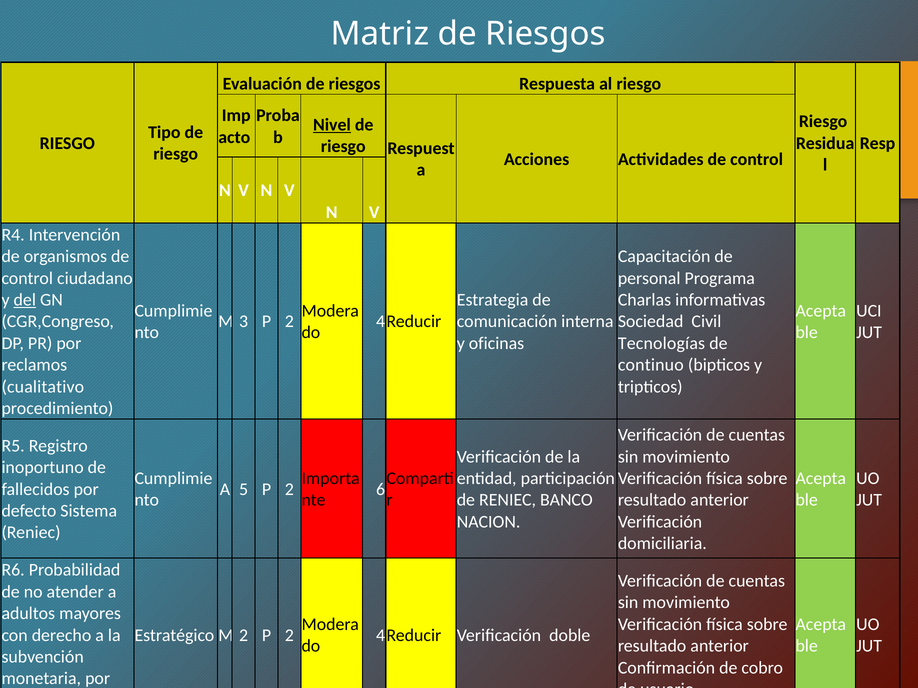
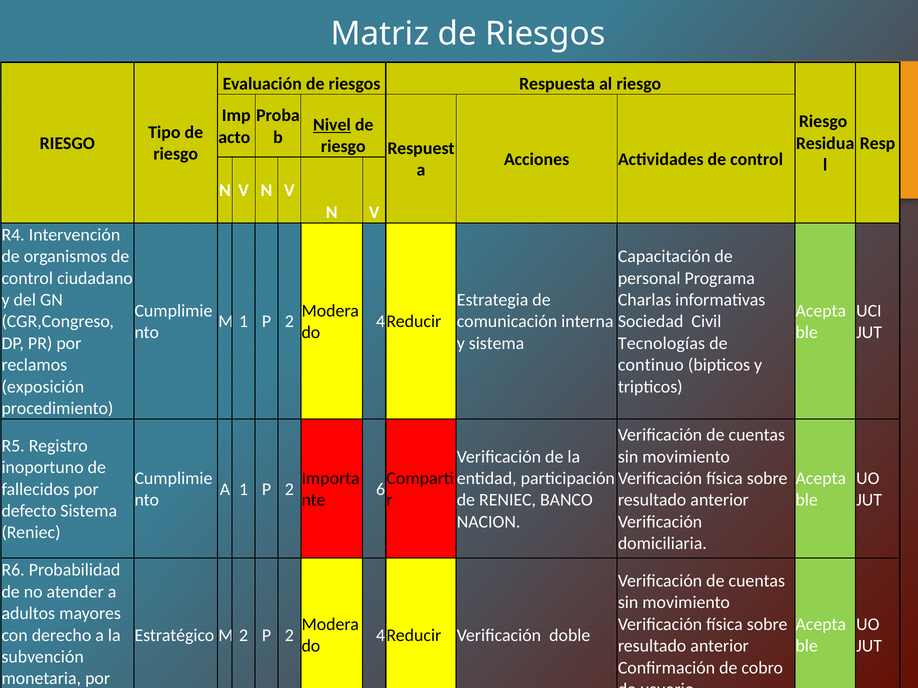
del underline: present -> none (25, 300)
M 3: 3 -> 1 (244, 322)
y oficinas: oficinas -> sistema (497, 343)
cualitativo: cualitativo -> exposición (43, 387)
A 5: 5 -> 1 (244, 490)
